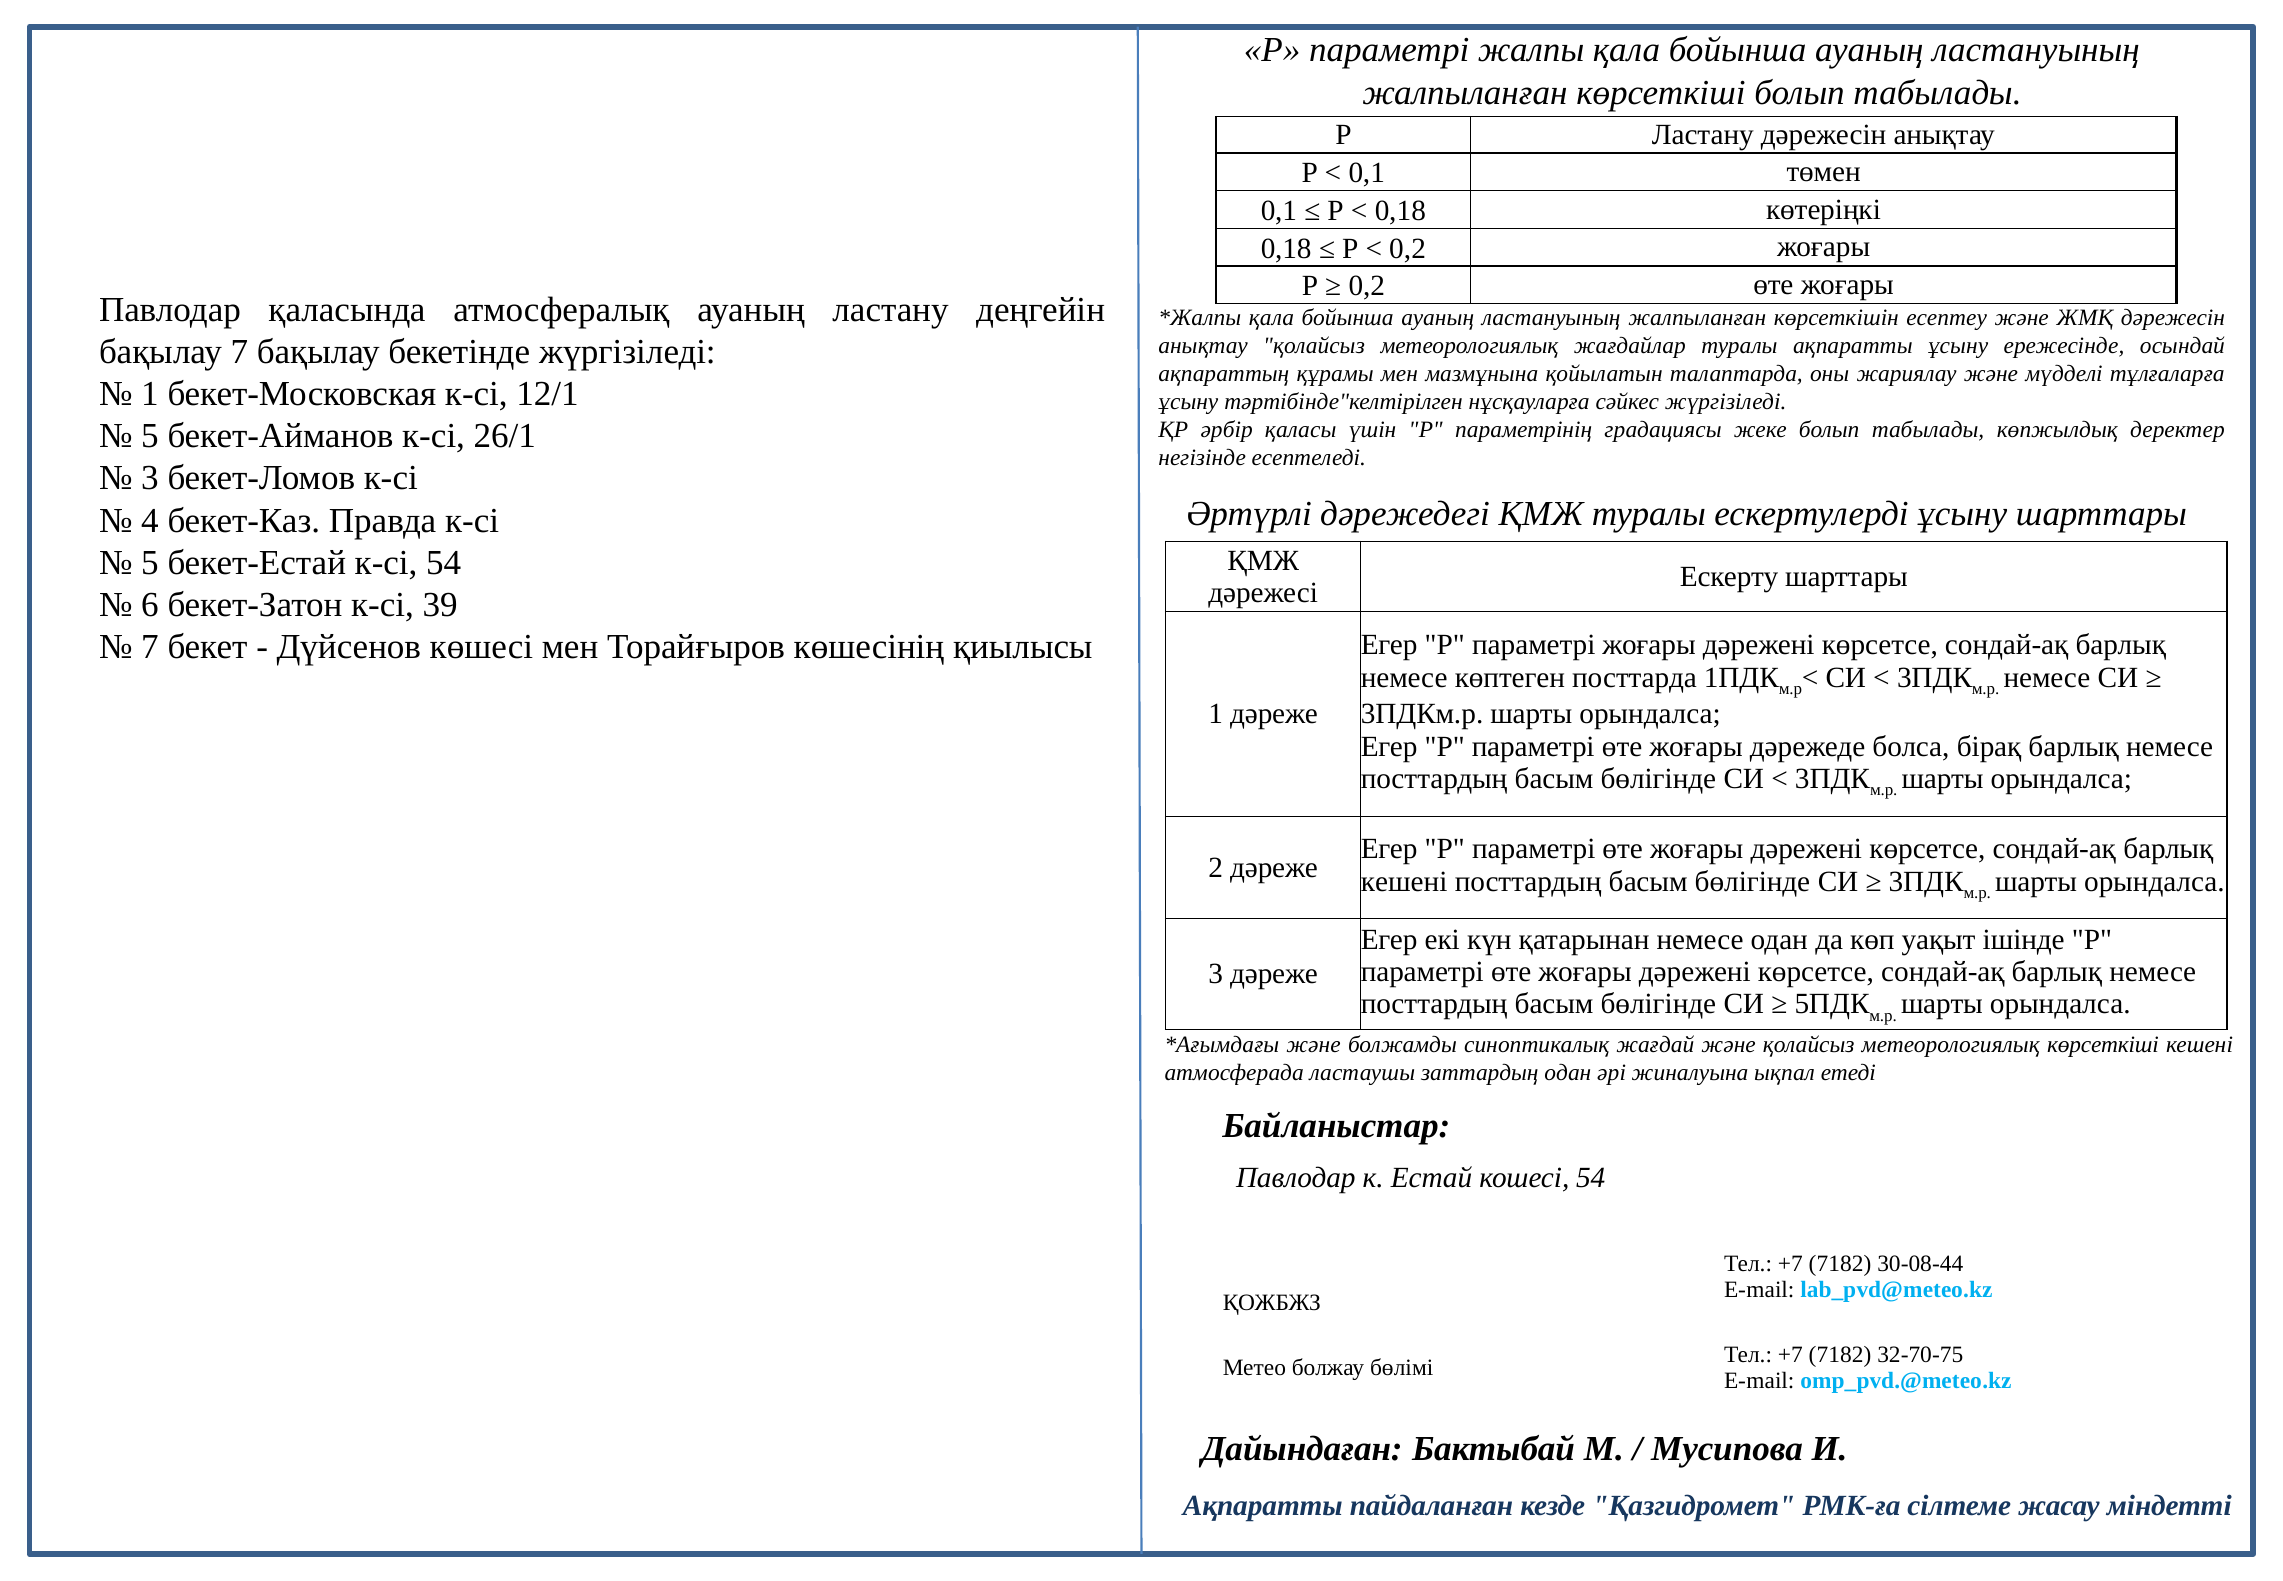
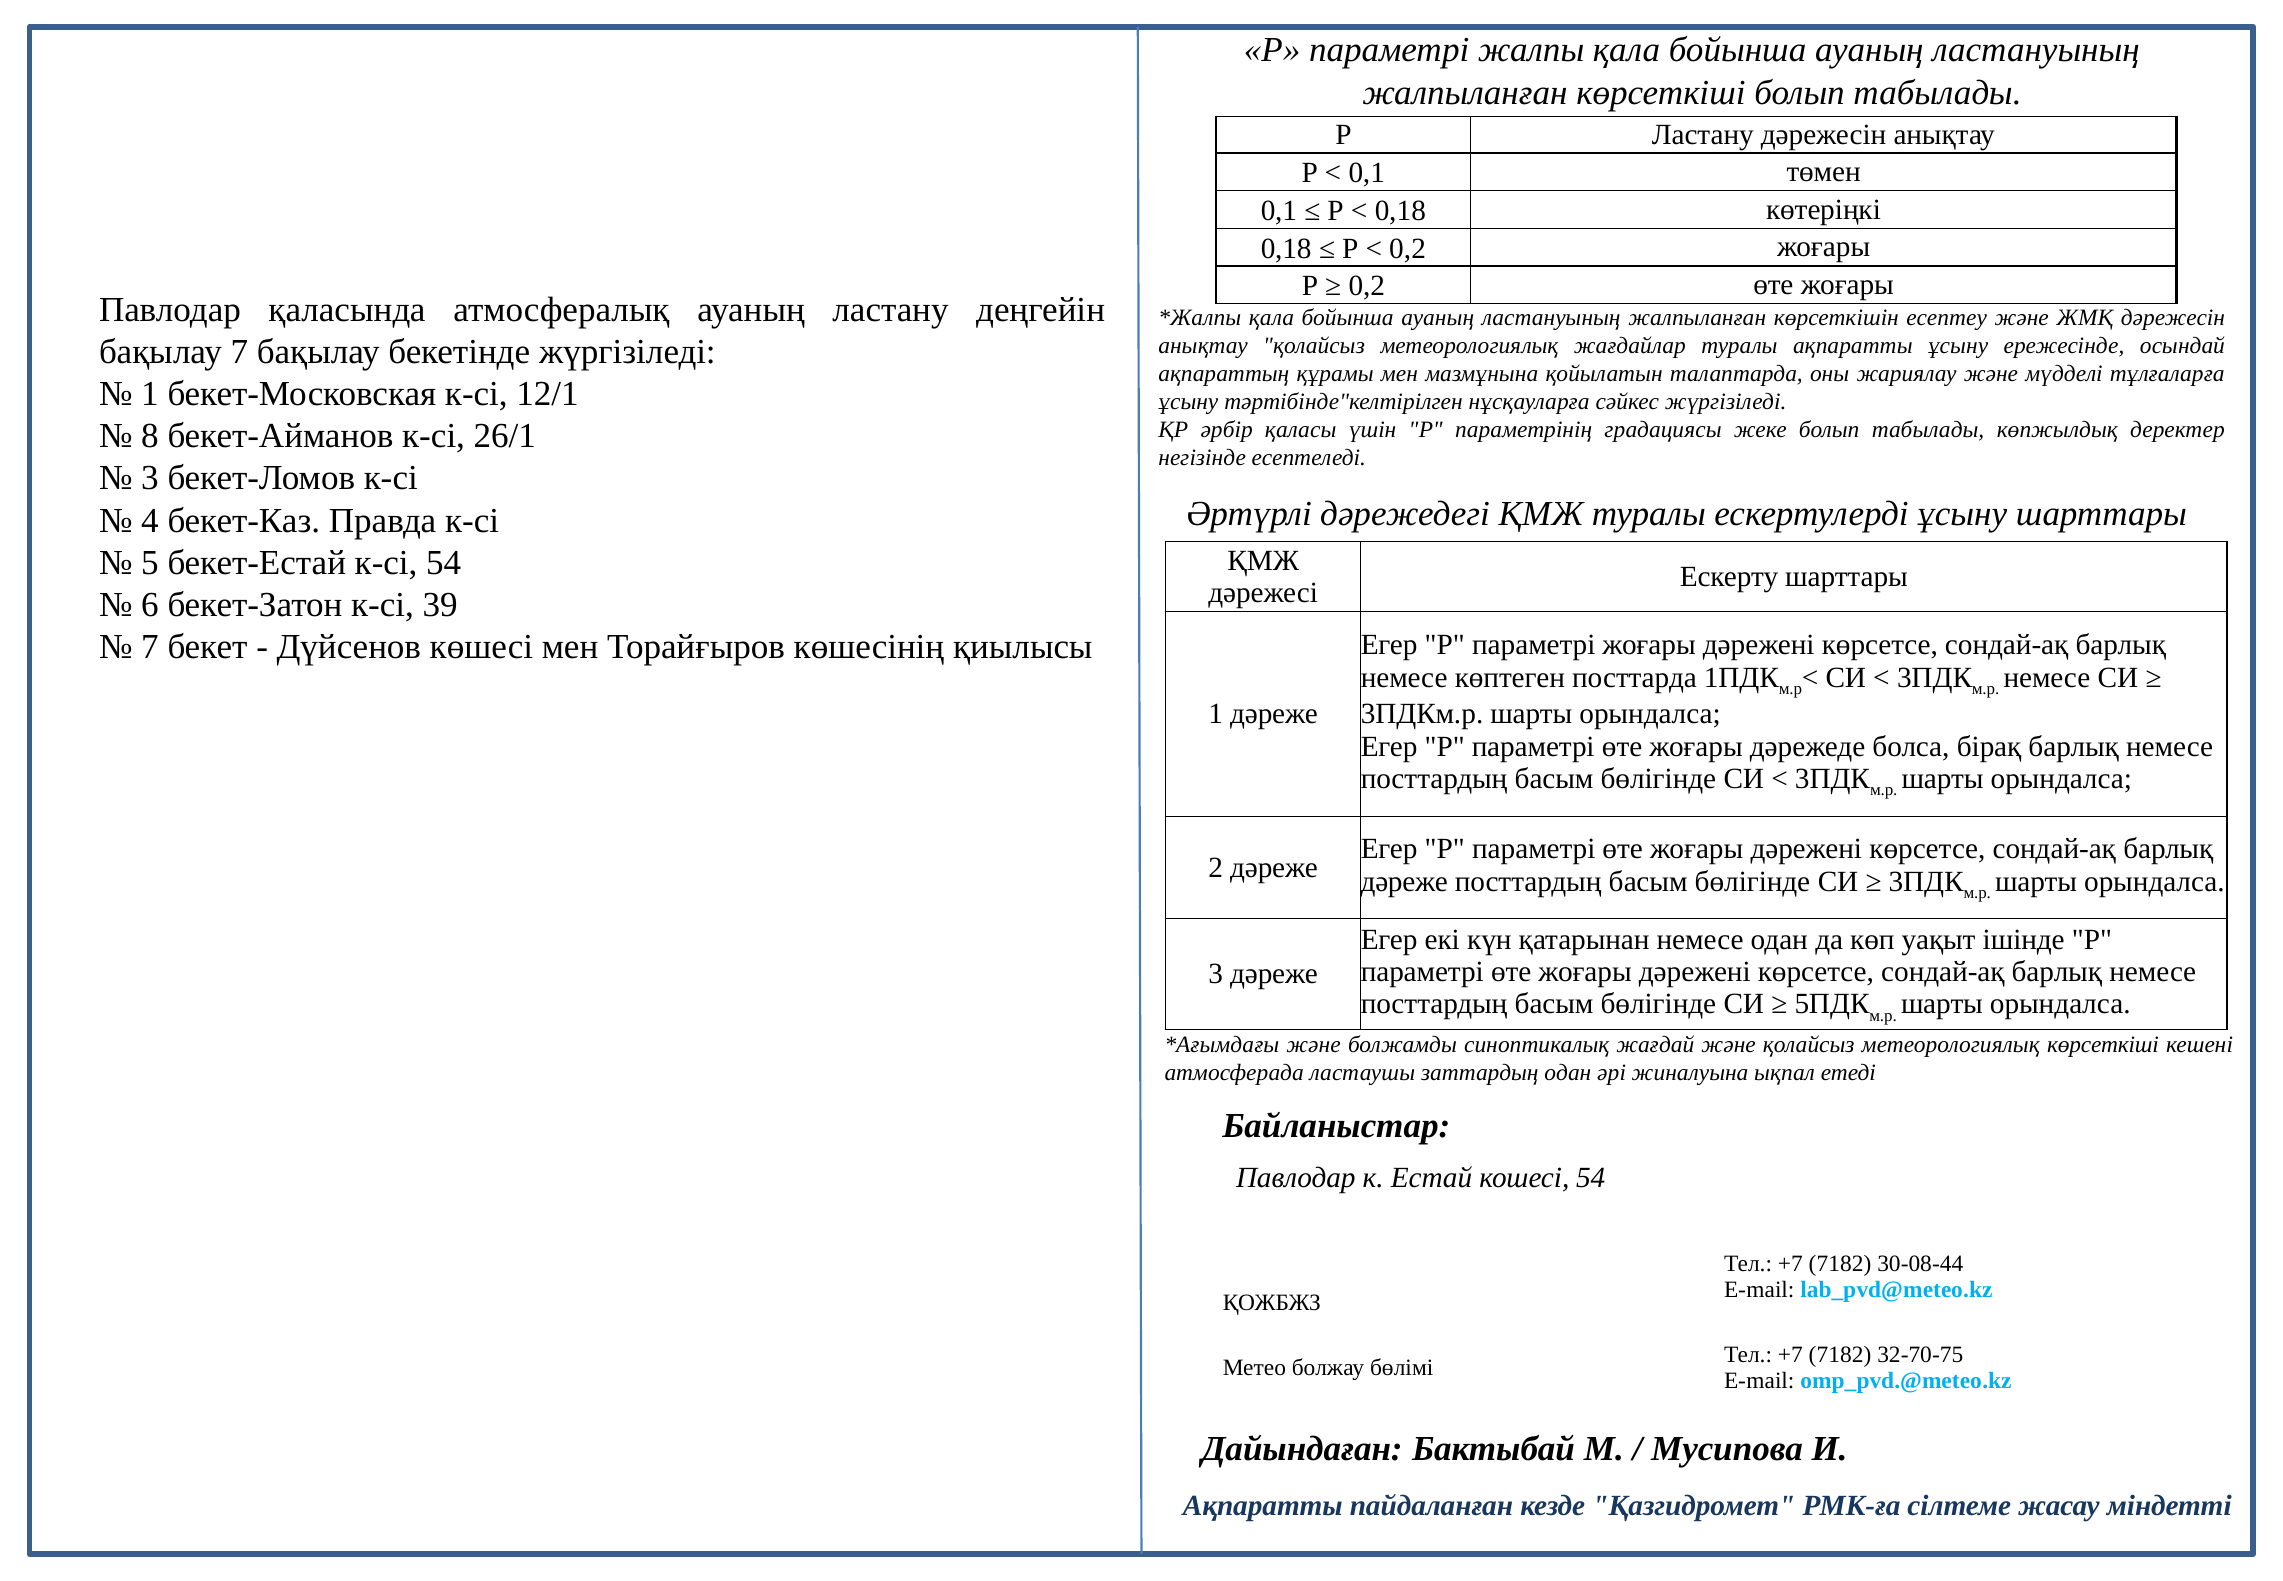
5: 5 -> 8 (150, 436)
кешені: кешені -> дәреже (1404, 881)
